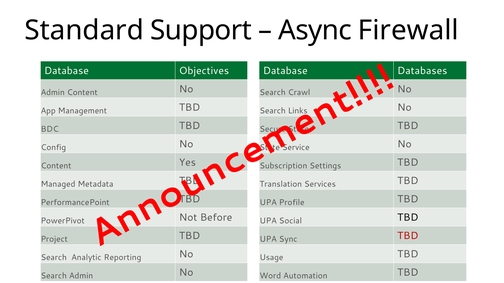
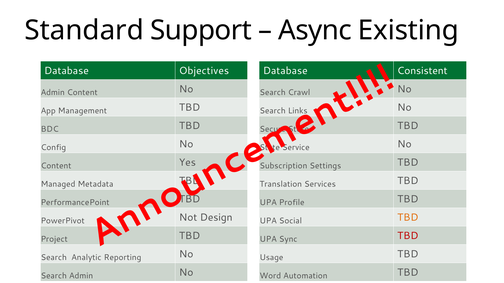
Firewall: Firewall -> Existing (408, 31)
Databases: Databases -> Consistent (422, 71)
TBD colour: black -> orange (408, 218)
Before: Before -> Design (216, 218)
